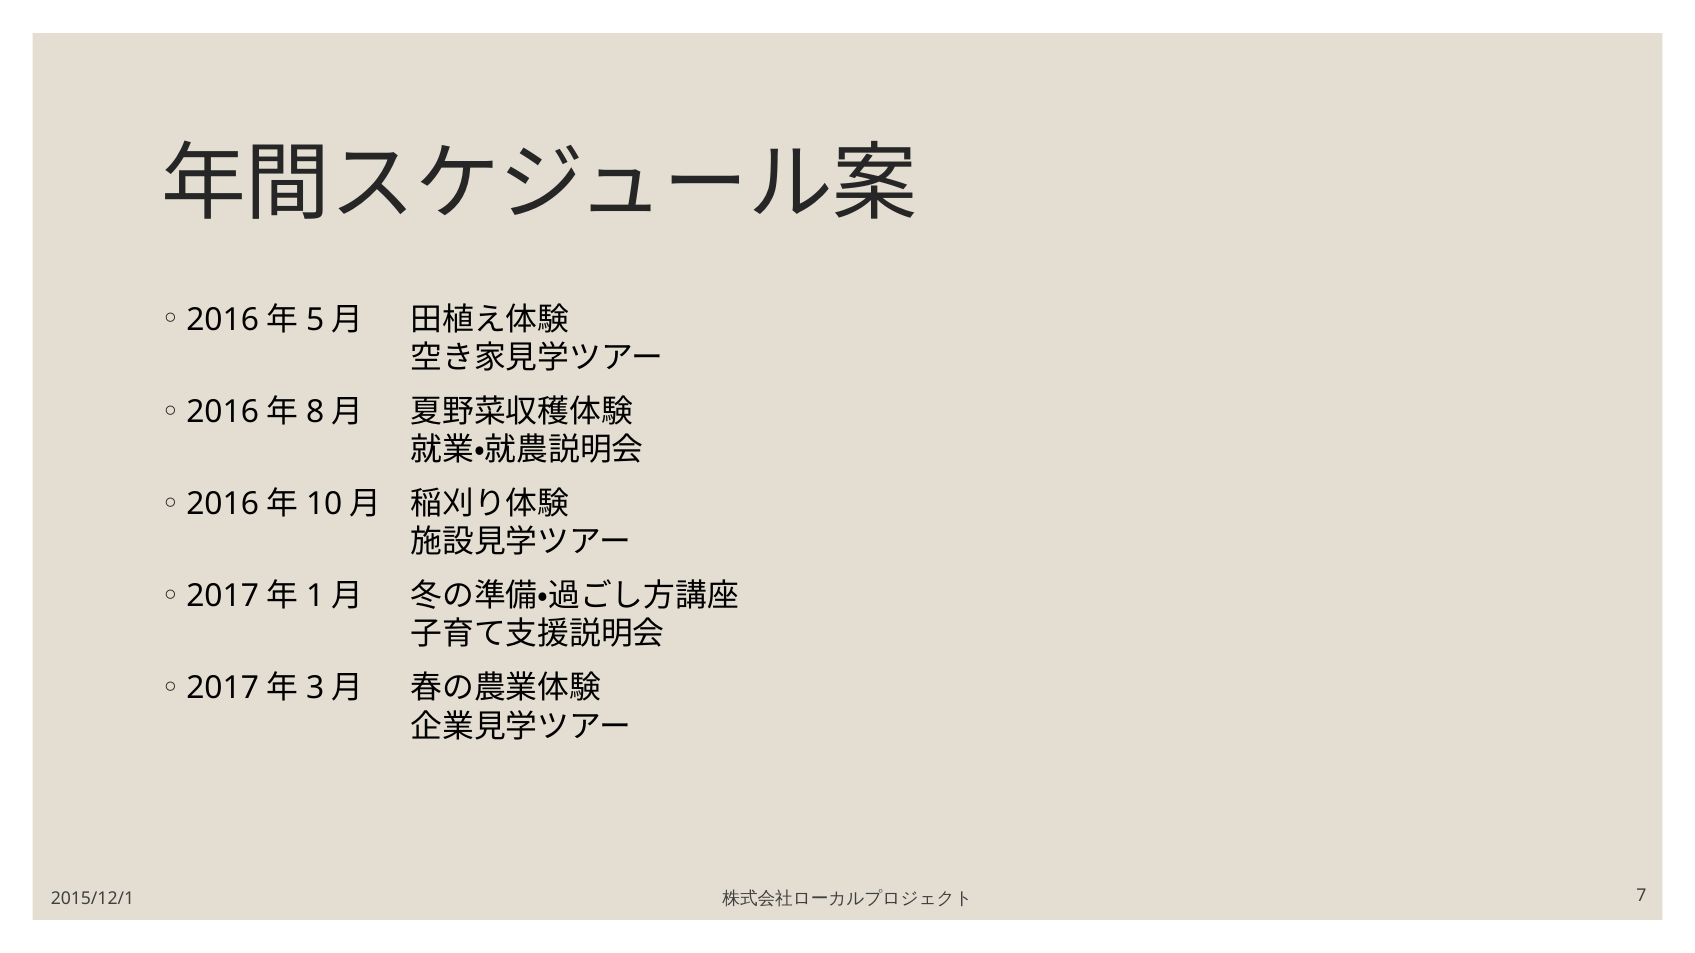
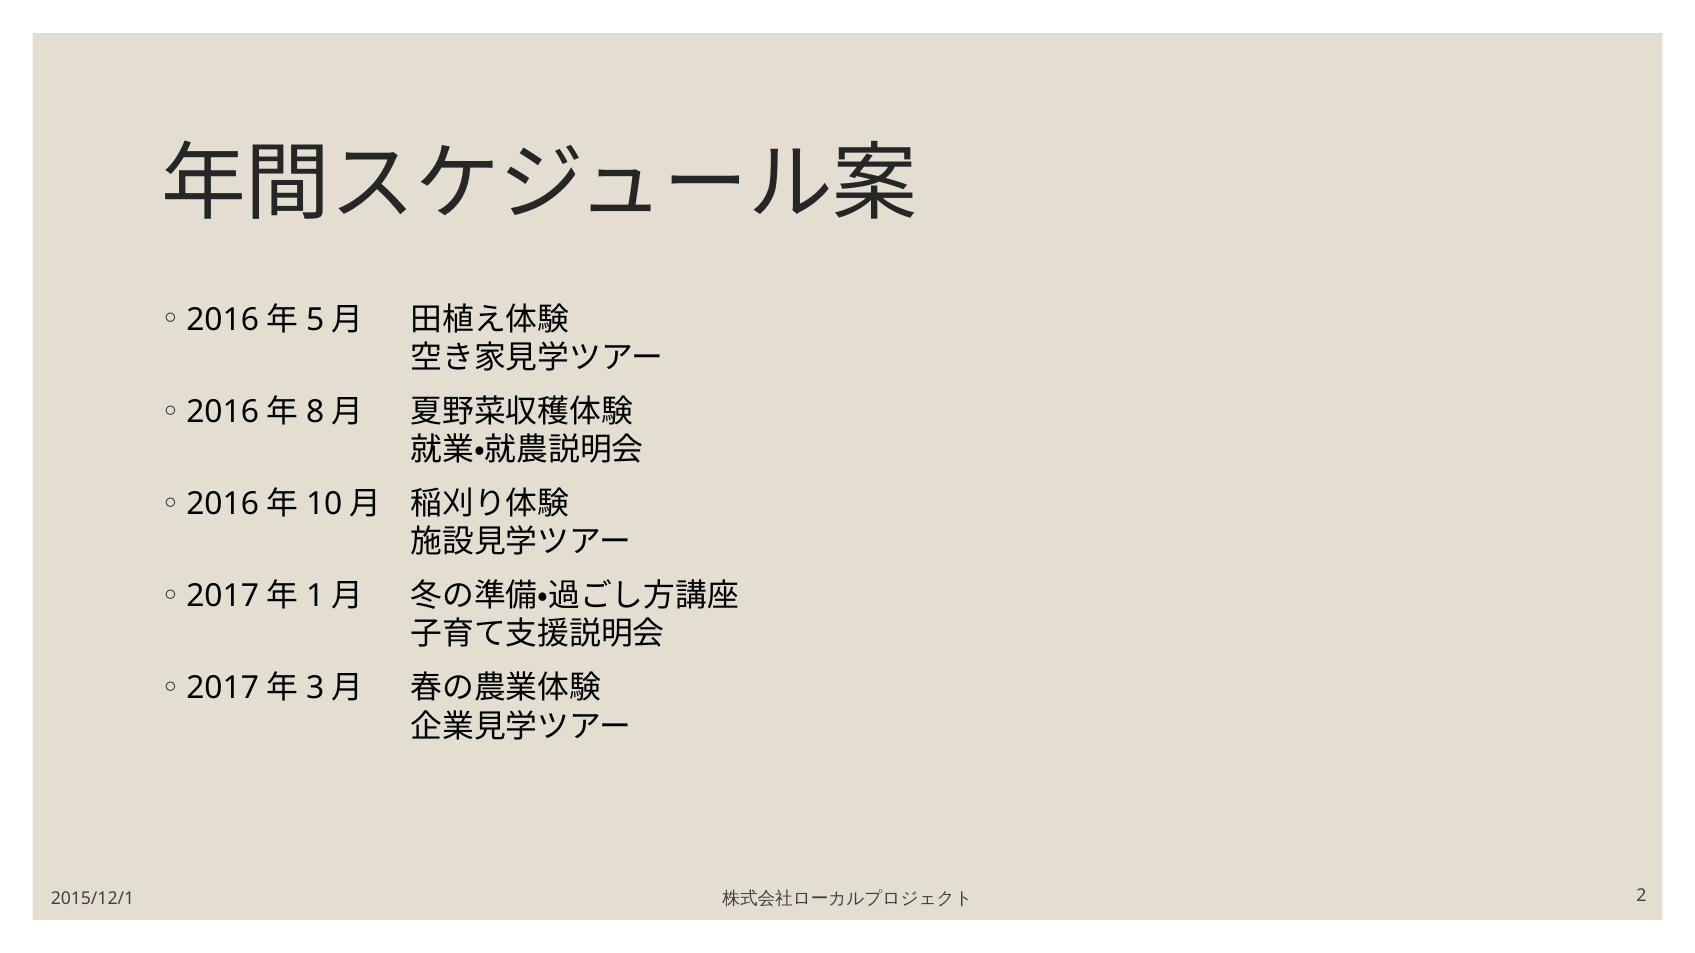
7: 7 -> 2 (1641, 897)
